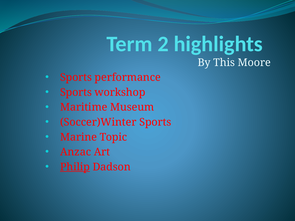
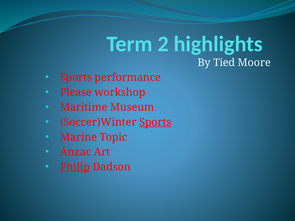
This: This -> Tied (224, 63)
Sports: Sports -> Please (76, 92)
Sports underline: none -> present (155, 122)
